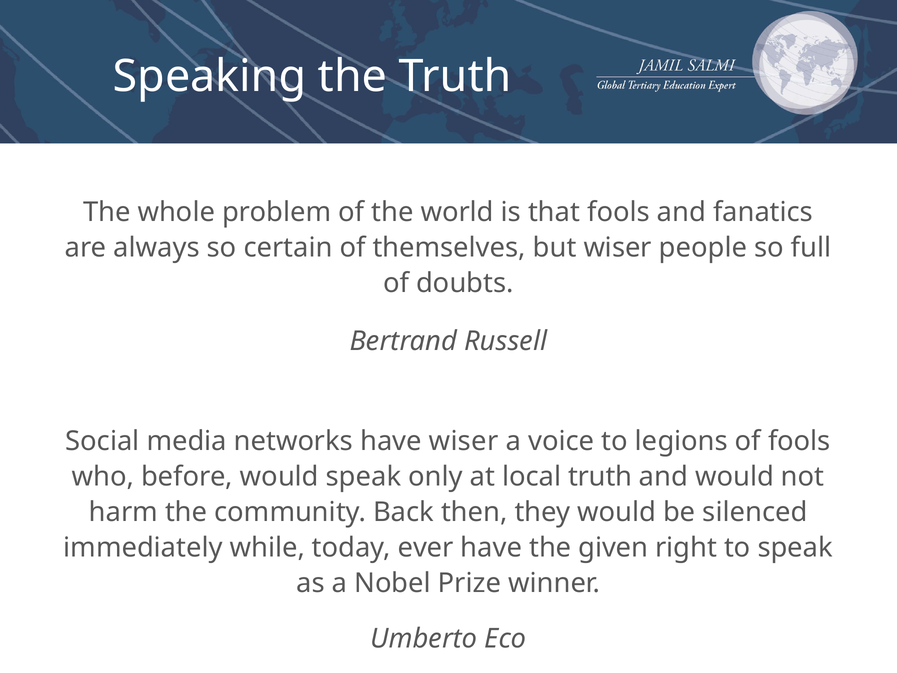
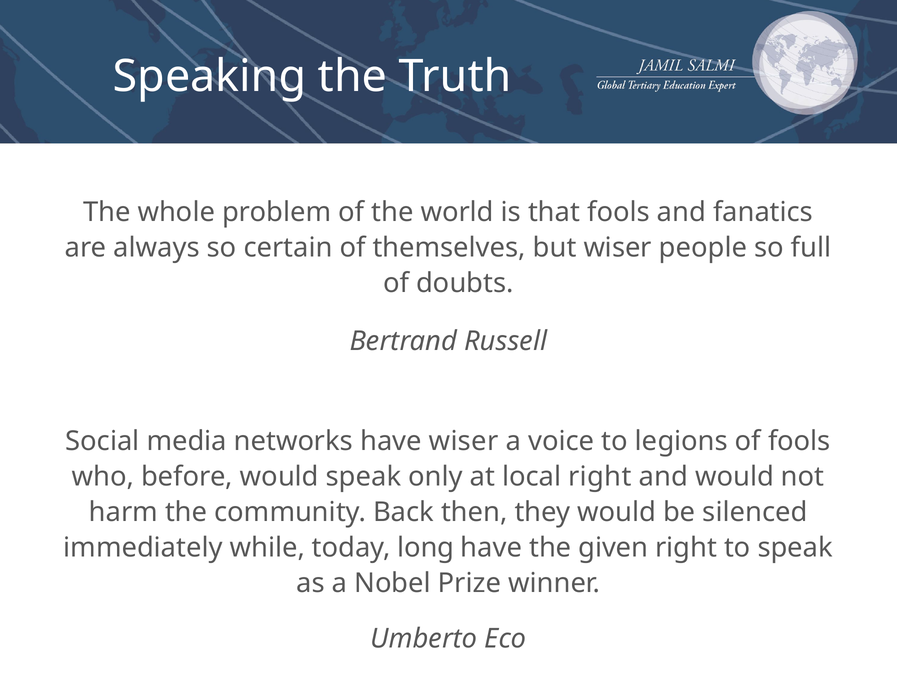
local truth: truth -> right (600, 476)
ever: ever -> long (426, 547)
